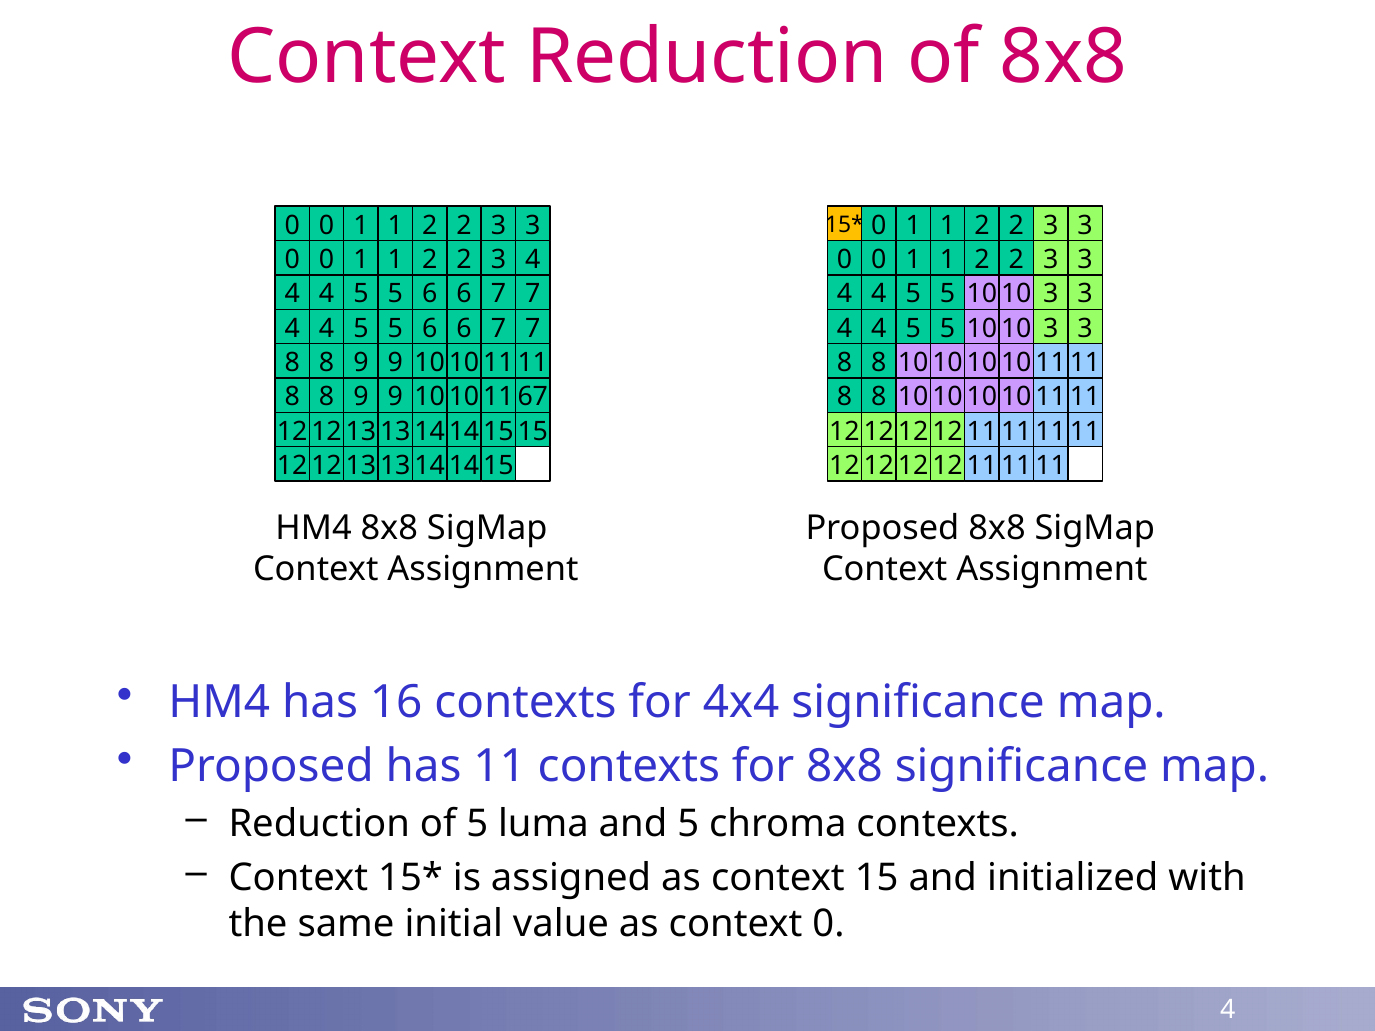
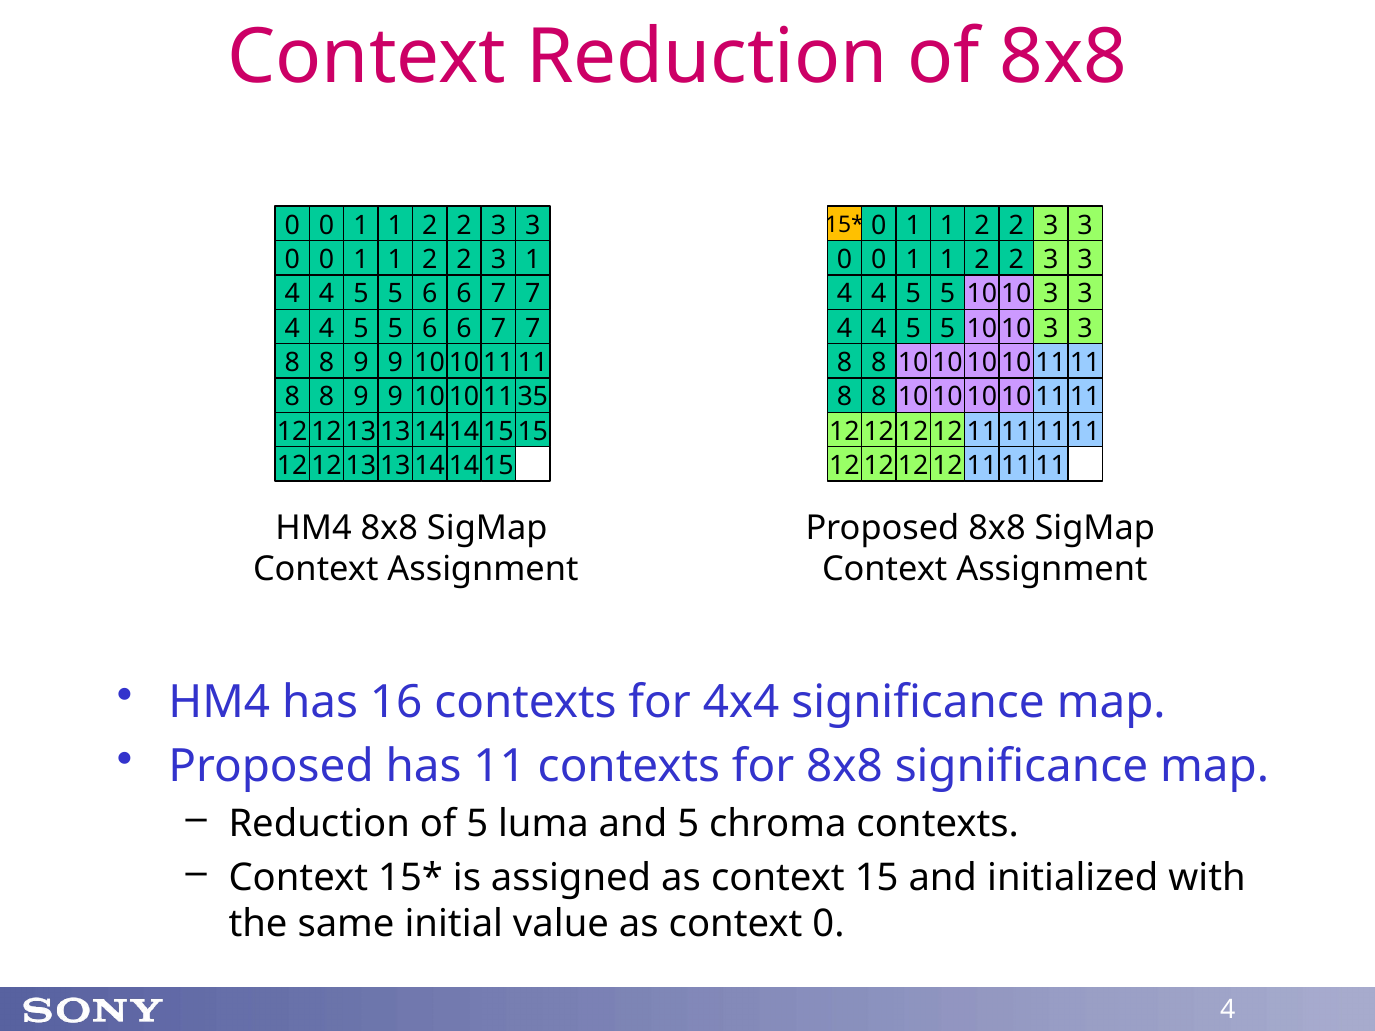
2 4: 4 -> 1 (533, 260)
67: 67 -> 35 (533, 397)
